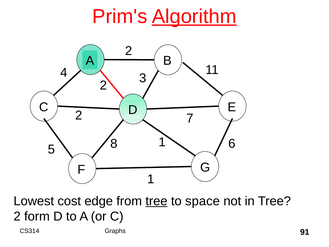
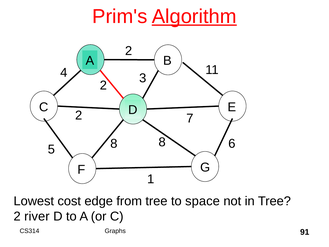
8 1: 1 -> 8 (162, 142)
tree underline: present -> none (156, 201)
form: form -> river (37, 216)
